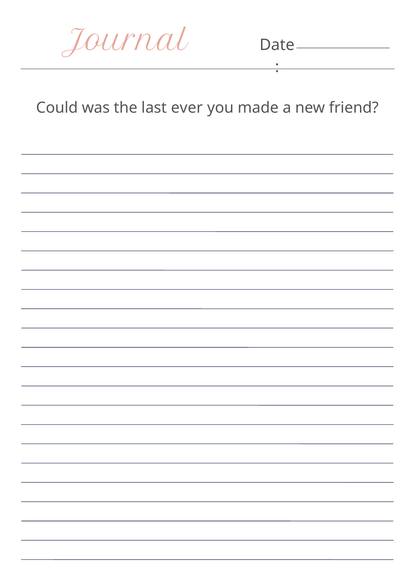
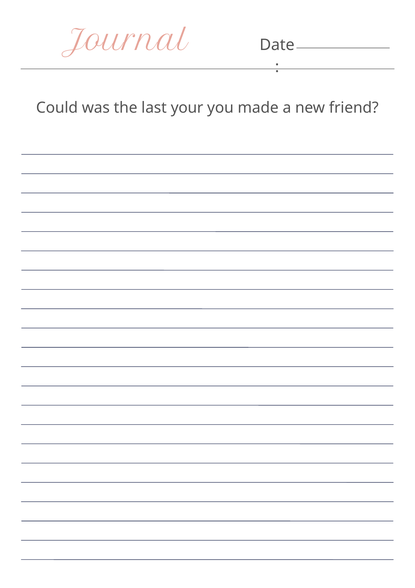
ever: ever -> your (187, 108)
